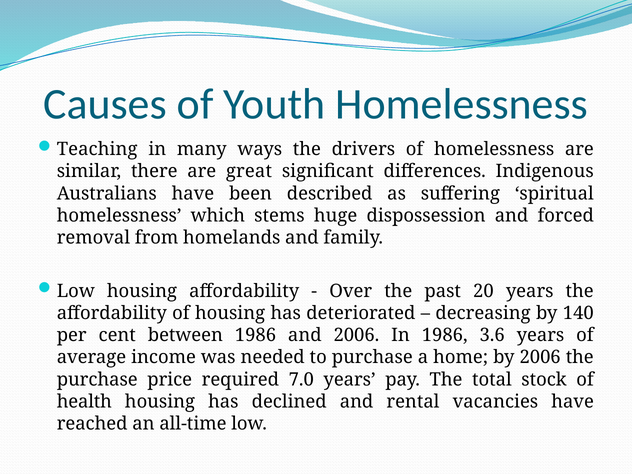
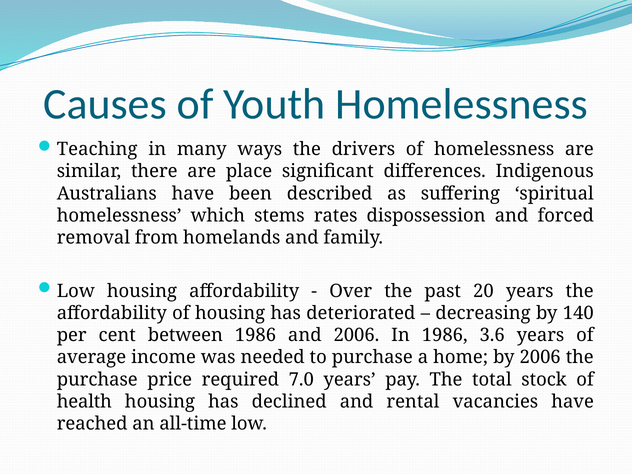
great: great -> place (249, 171)
huge: huge -> rates (336, 216)
